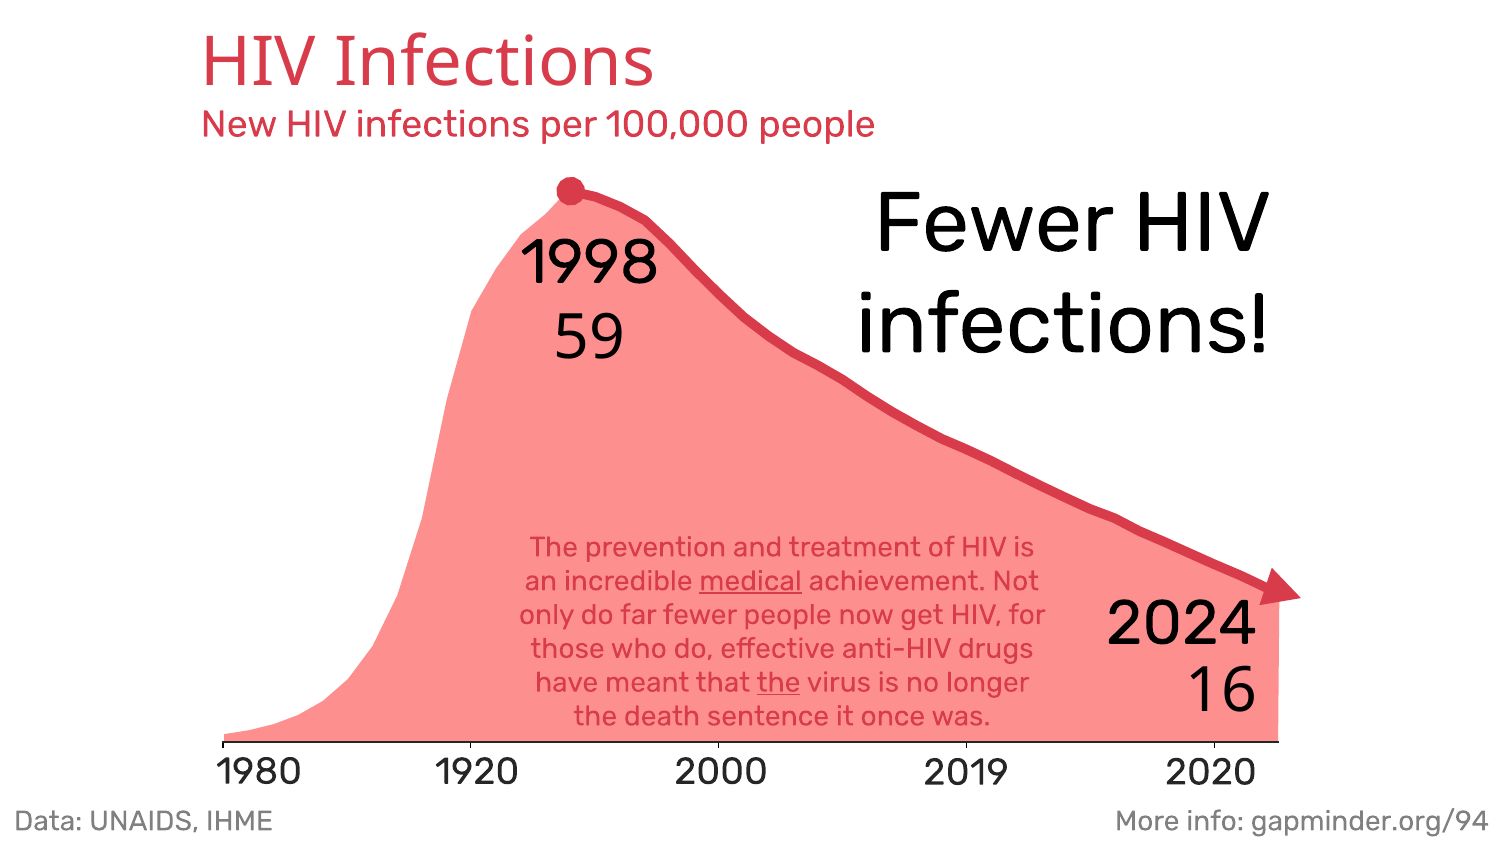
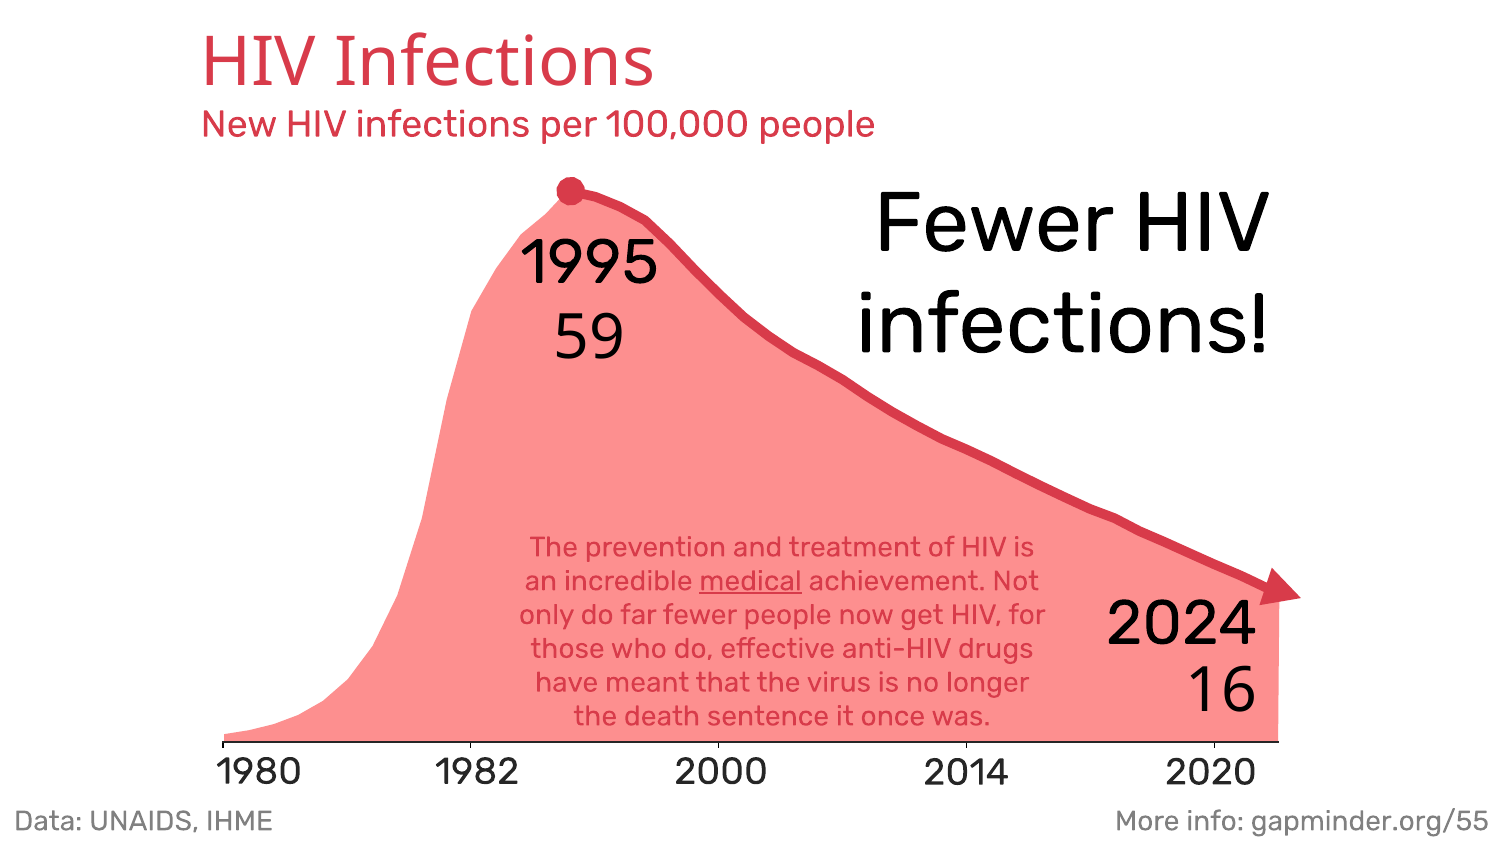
1998: 1998 -> 1995 (590, 262)
the underline: present -> none (779, 683)
1920: 1920 -> 1982 (477, 772)
2019: 2019 -> 2014 (966, 773)
gapminder.org/94: gapminder.org/94 -> gapminder.org/55 (1370, 821)
